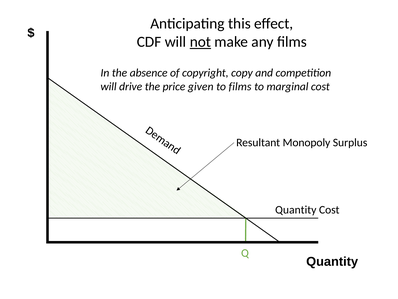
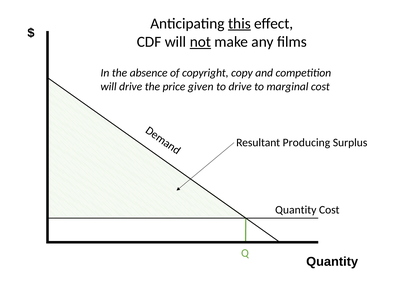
this underline: none -> present (239, 23)
to films: films -> drive (240, 87)
Monopoly: Monopoly -> Producing (306, 142)
